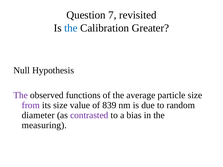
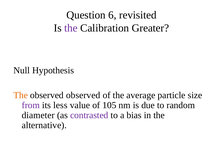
7: 7 -> 6 (112, 15)
the colour: blue -> purple (71, 28)
The colour: purple -> orange (21, 95)
observed functions: functions -> observed (83, 95)
its size: size -> less (60, 105)
839: 839 -> 105 (109, 105)
measuring: measuring -> alternative (44, 125)
